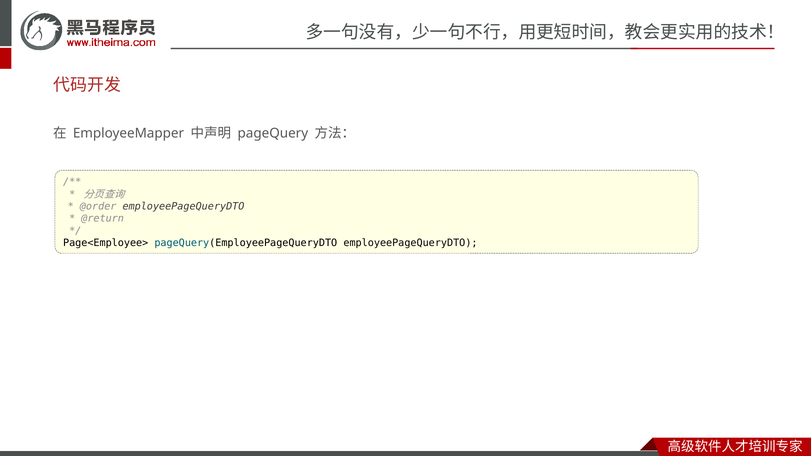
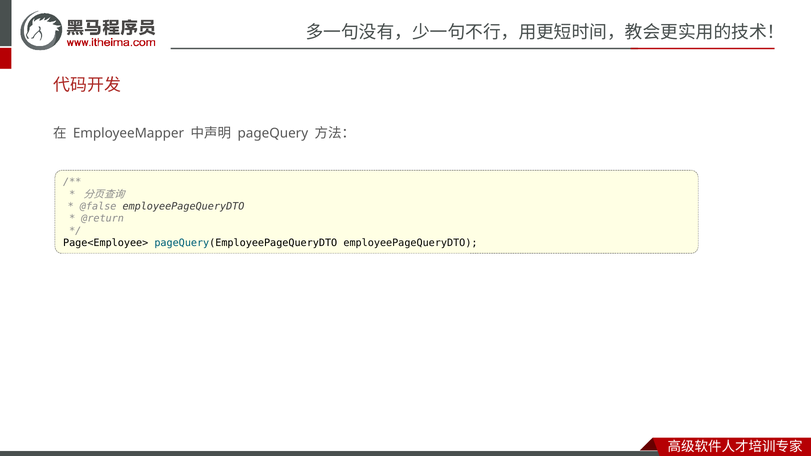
@order: @order -> @false (98, 207)
